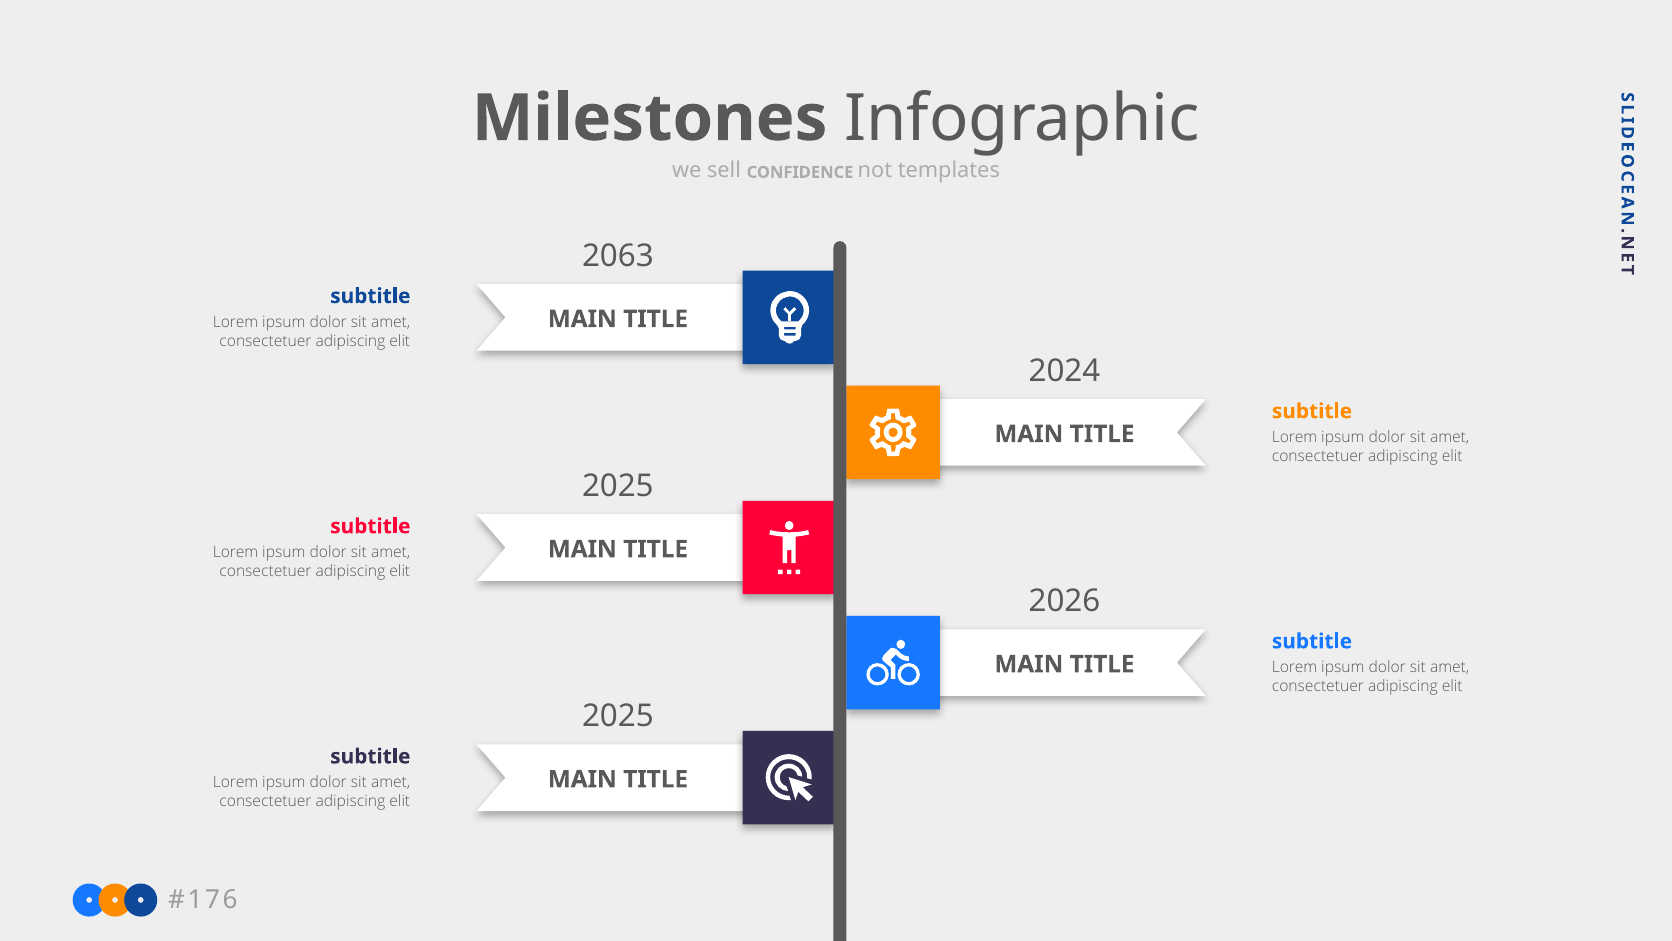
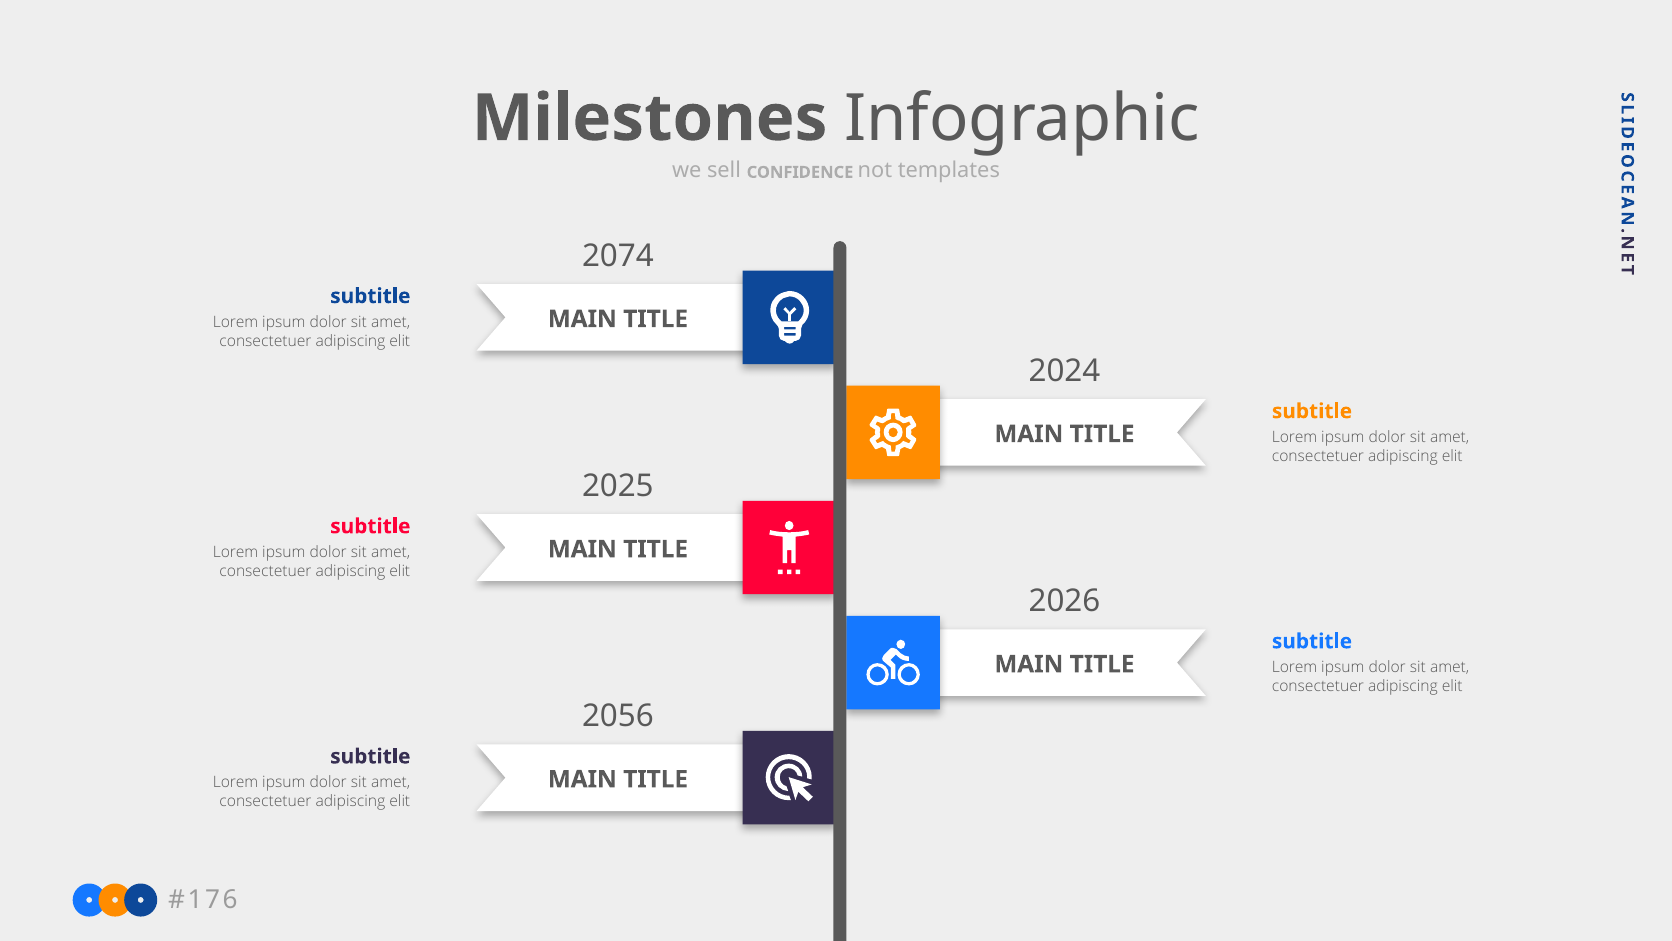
2063: 2063 -> 2074 (618, 256)
2025: 2025 -> 2056 (618, 716)
